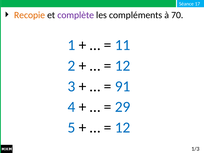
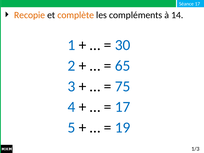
complète colour: purple -> orange (76, 15)
70: 70 -> 14 (177, 15)
11: 11 -> 30 (123, 45)
12: 12 -> 65 (123, 66)
91: 91 -> 75 (123, 86)
29: 29 -> 17 (123, 107)
12: 12 -> 19 (123, 128)
